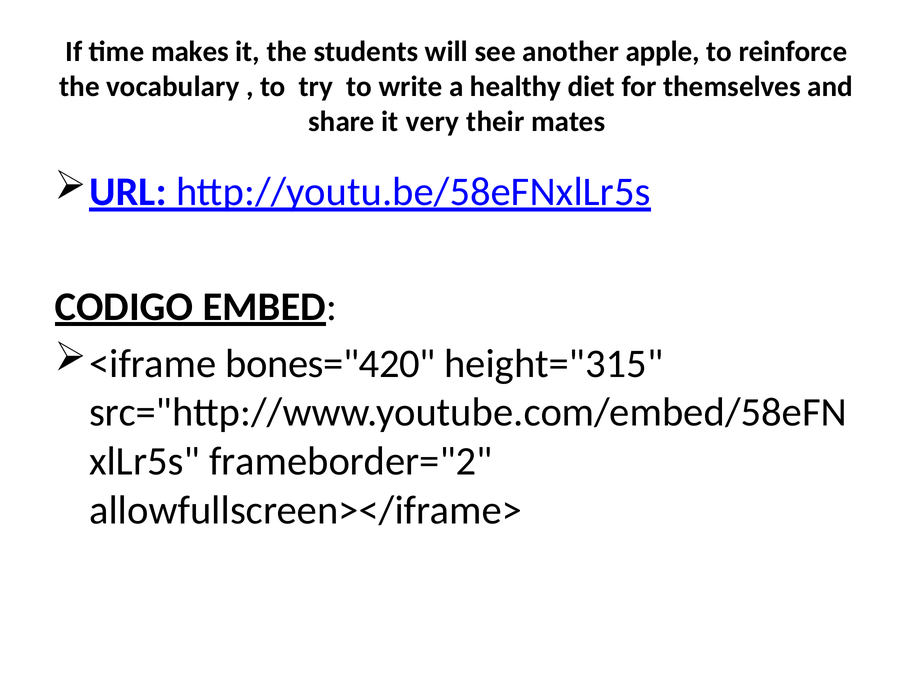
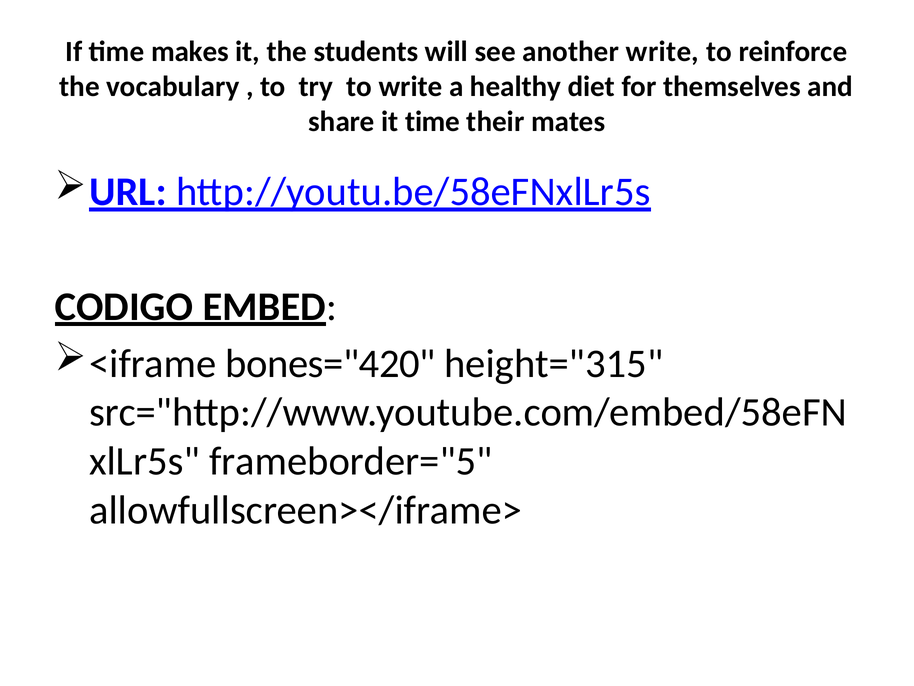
another apple: apple -> write (662, 52)
it very: very -> time (433, 122)
frameborder="2: frameborder="2 -> frameborder="5 (351, 461)
